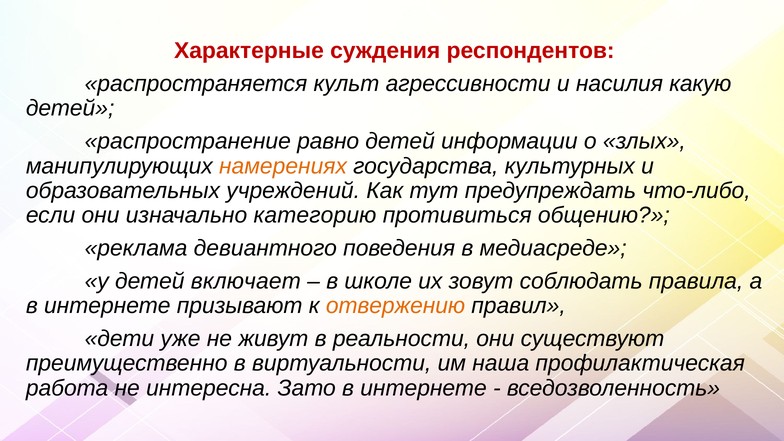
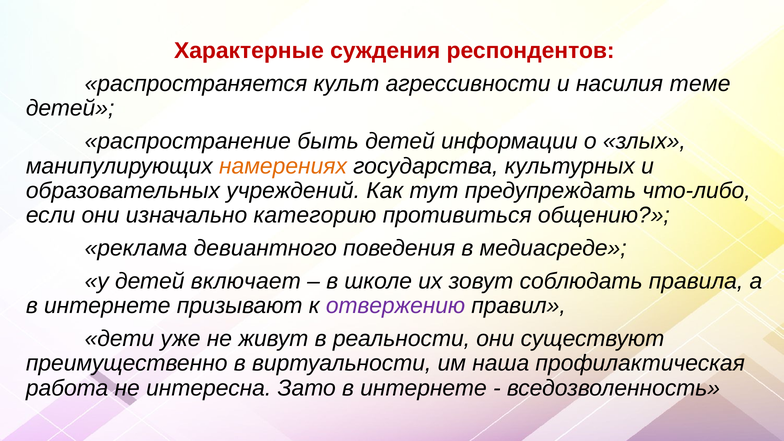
какую: какую -> теме (700, 84)
равно: равно -> быть (328, 141)
отвержению colour: orange -> purple (395, 306)
